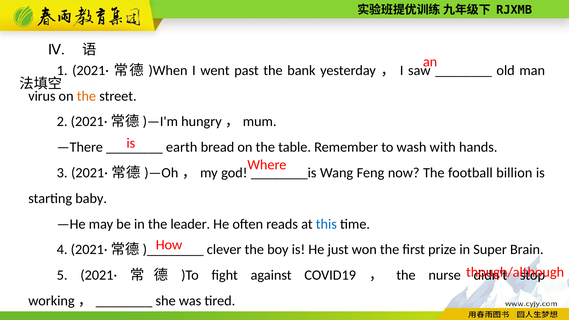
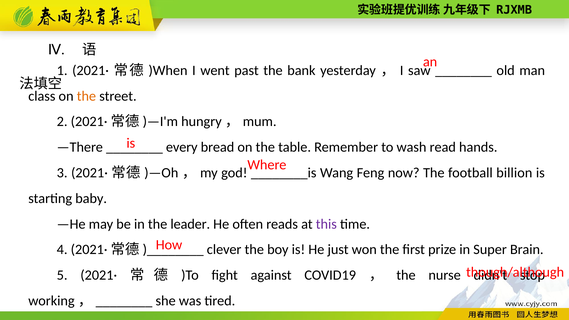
virus: virus -> class (42, 96)
earth: earth -> every (182, 147)
with: with -> read (443, 147)
this colour: blue -> purple (326, 224)
